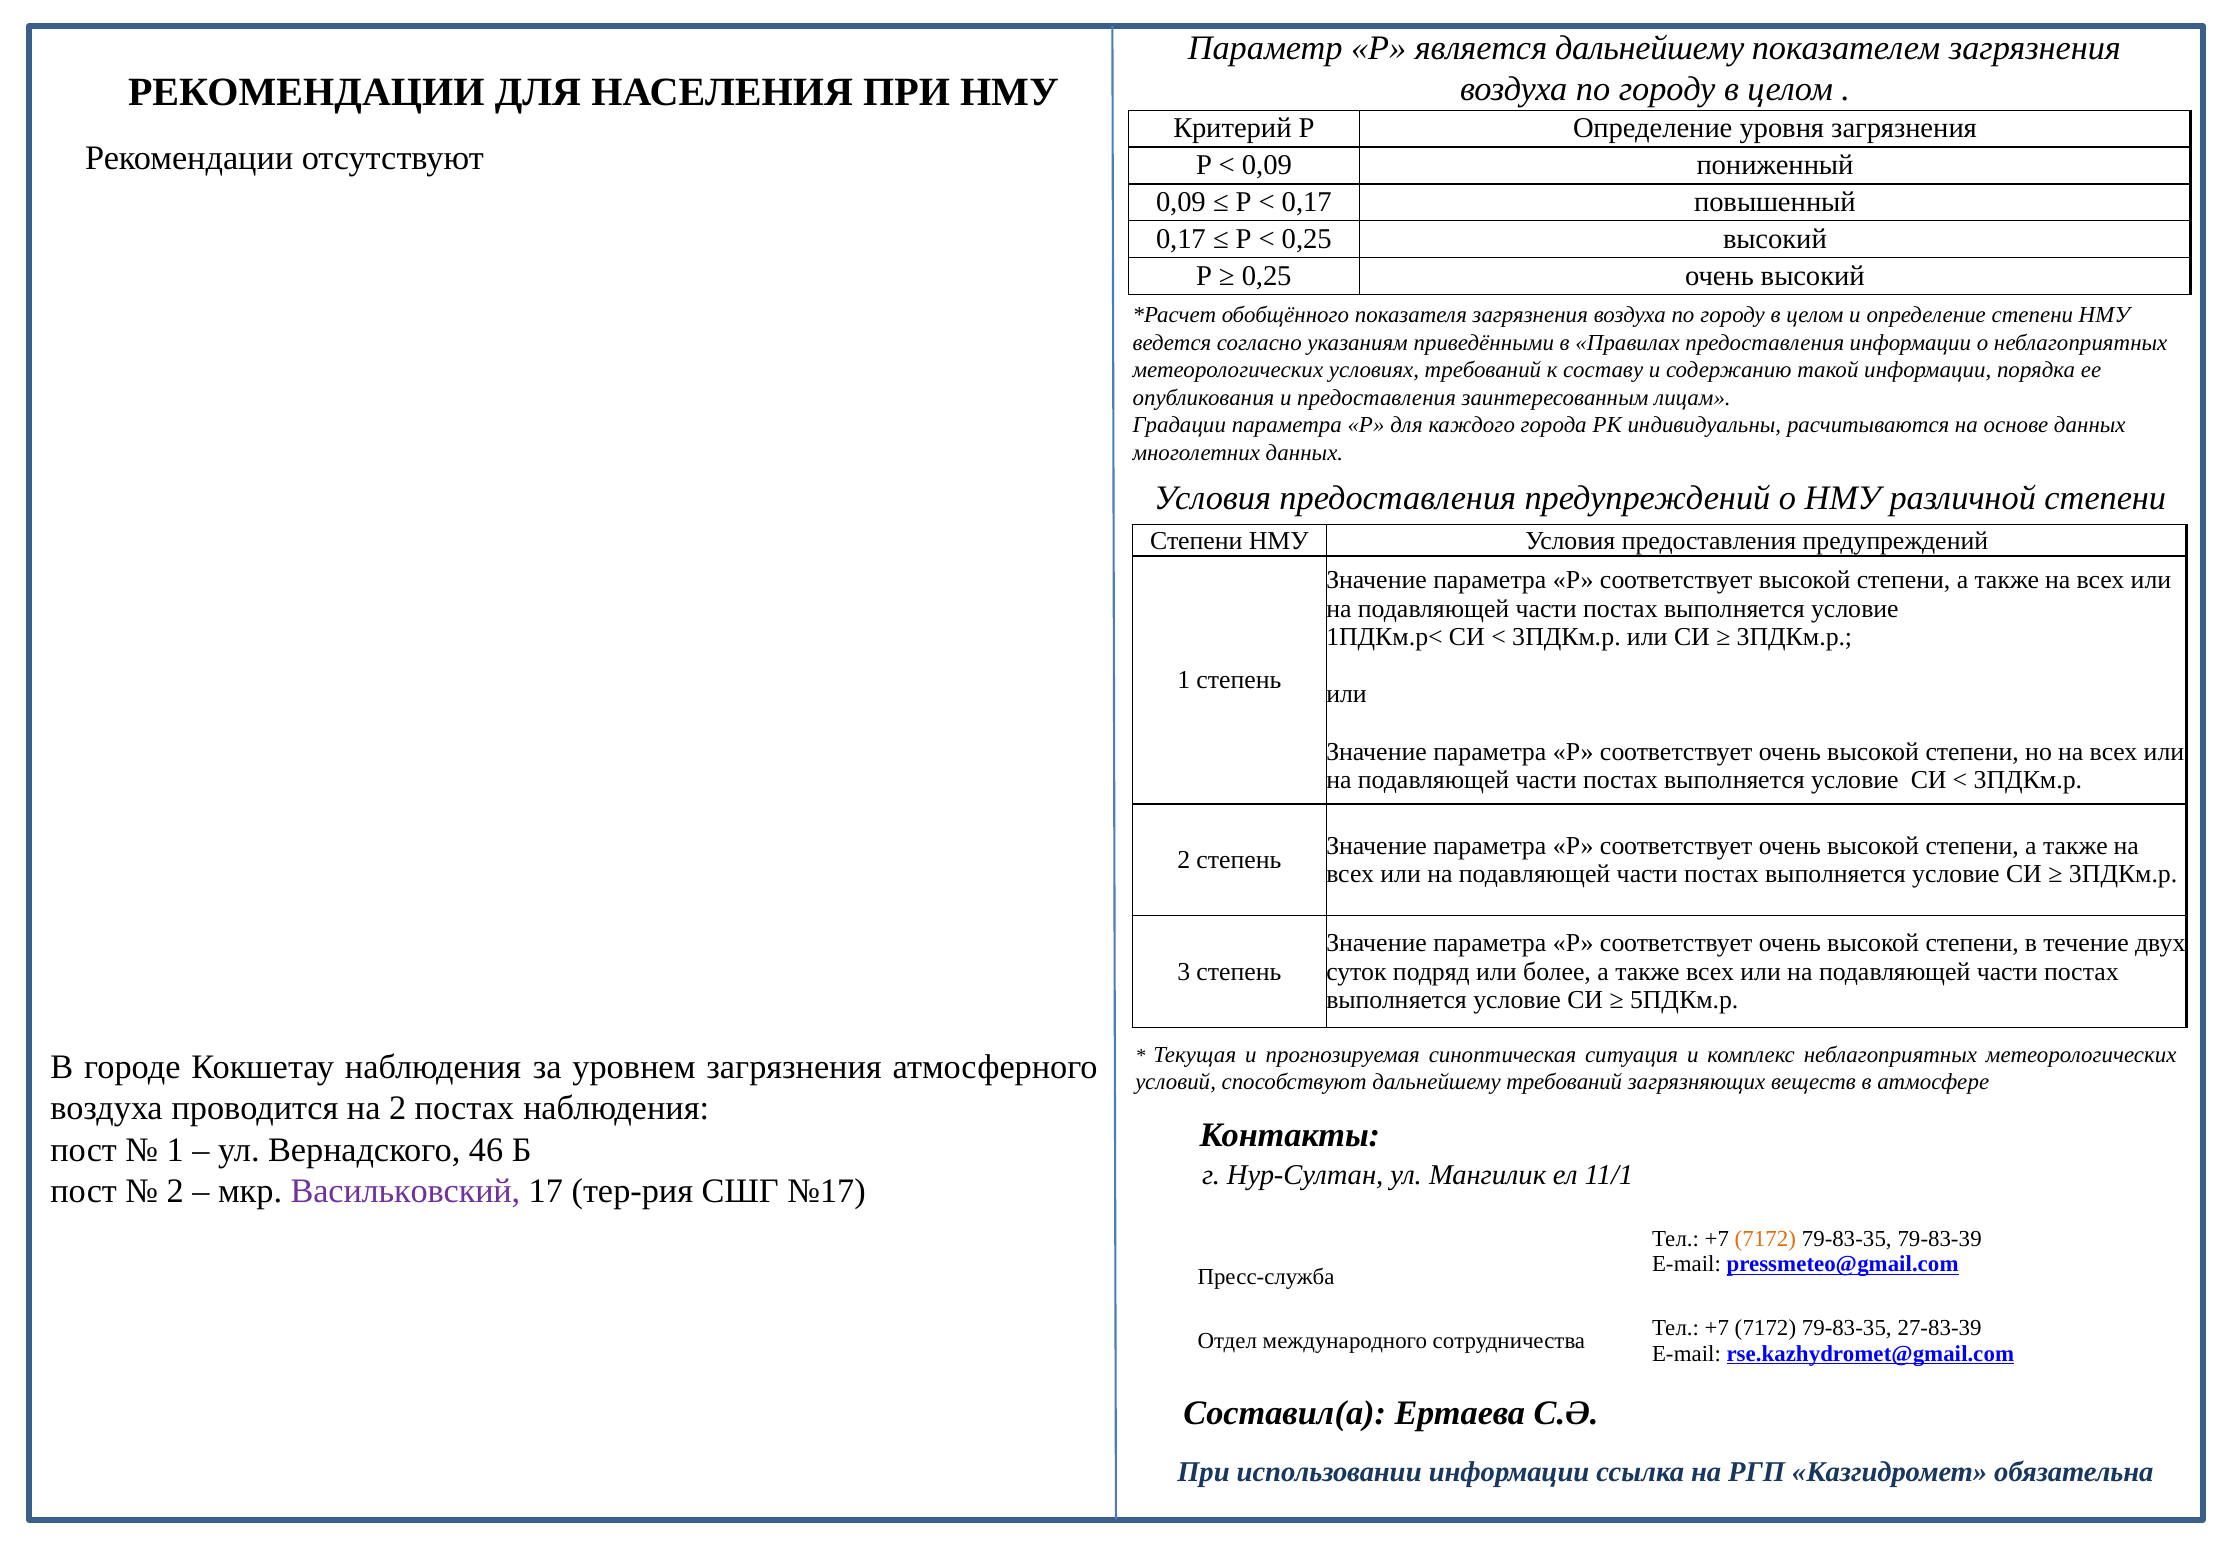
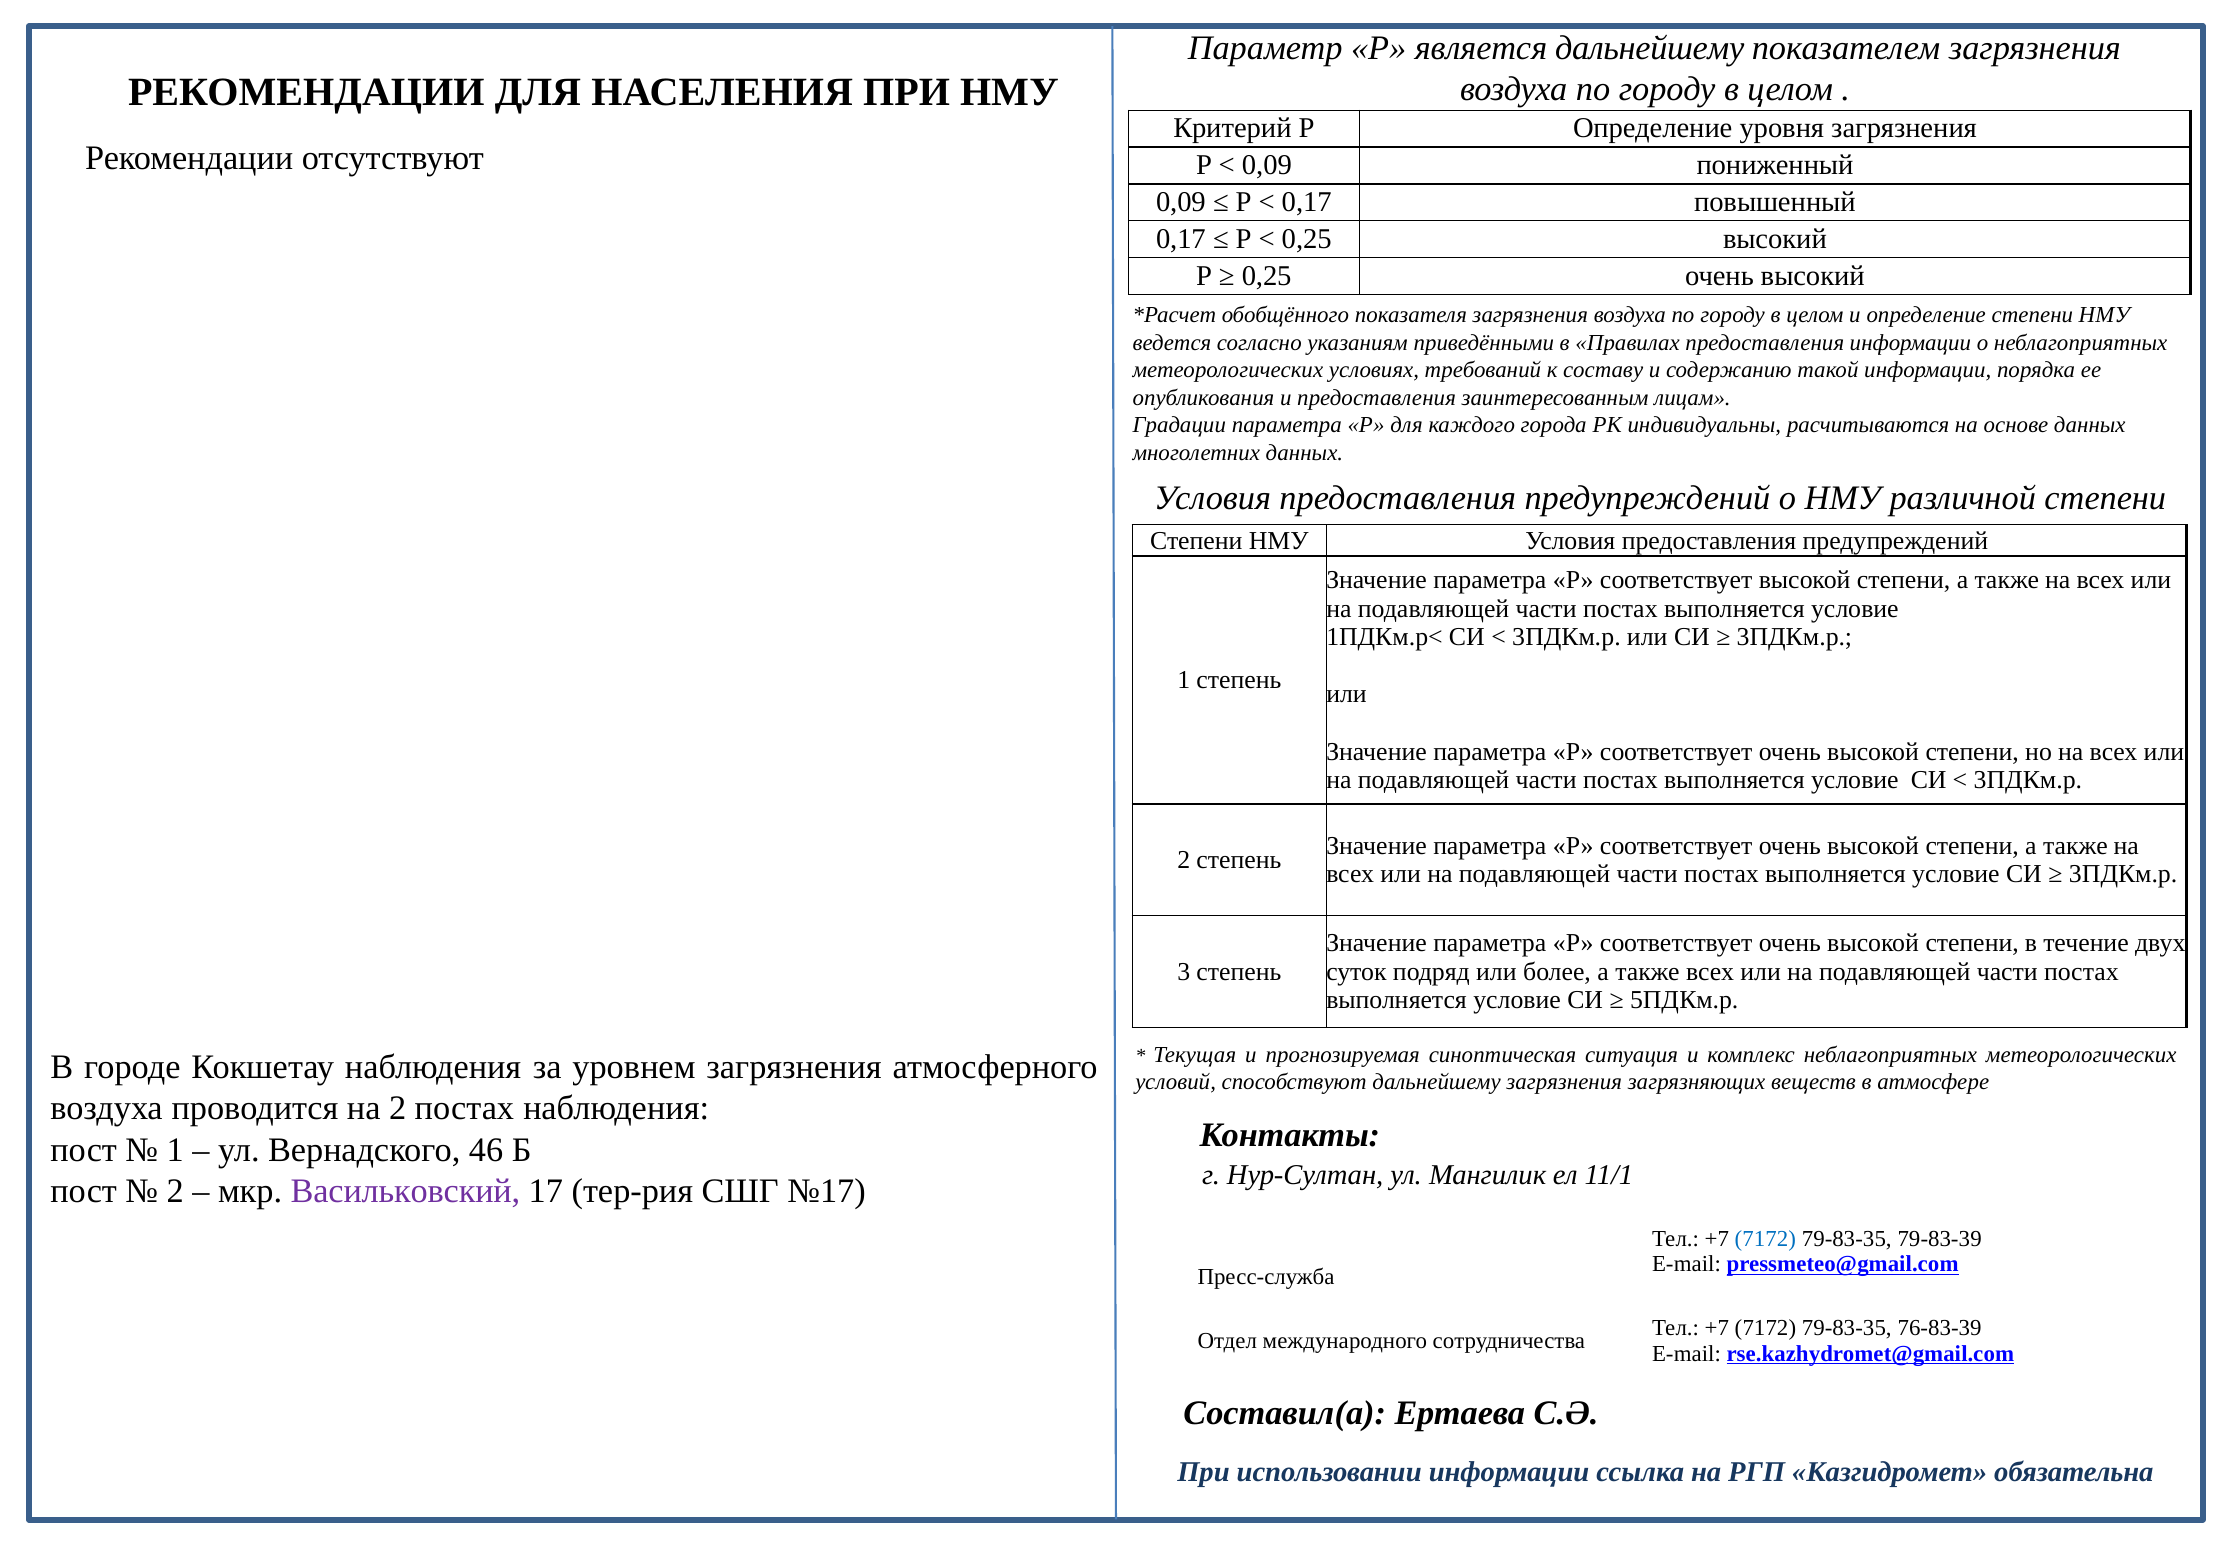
дальнейшему требований: требований -> загрязнения (1564, 1082)
7172 colour: orange -> blue (1765, 1238)
27-83-39: 27-83-39 -> 76-83-39 (1940, 1327)
